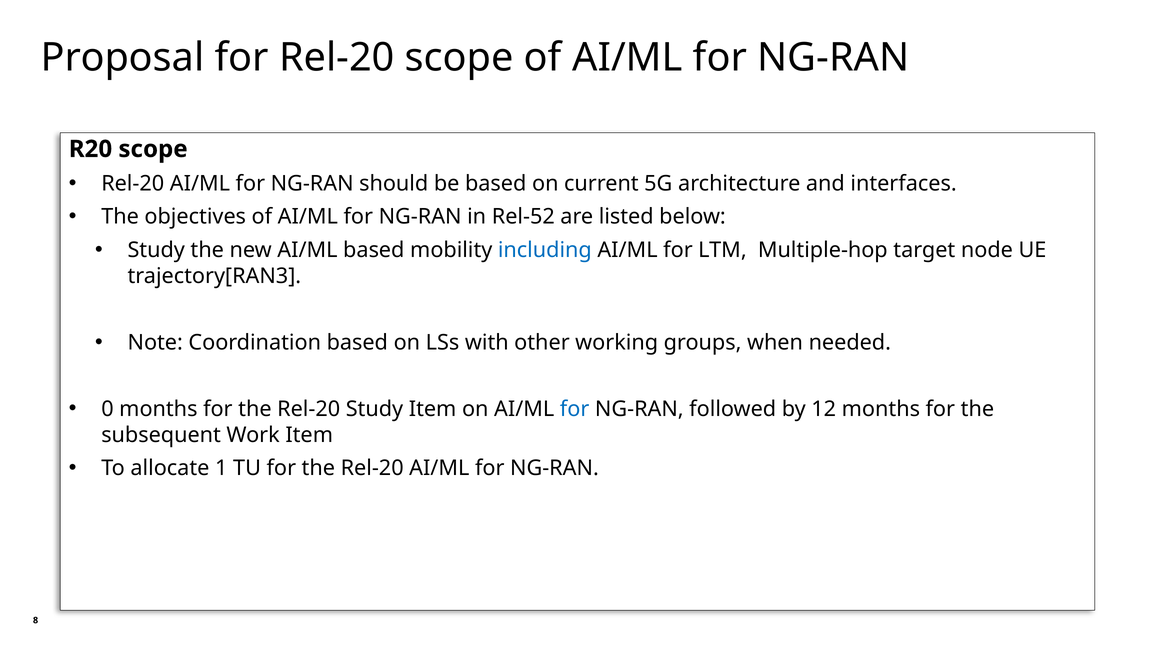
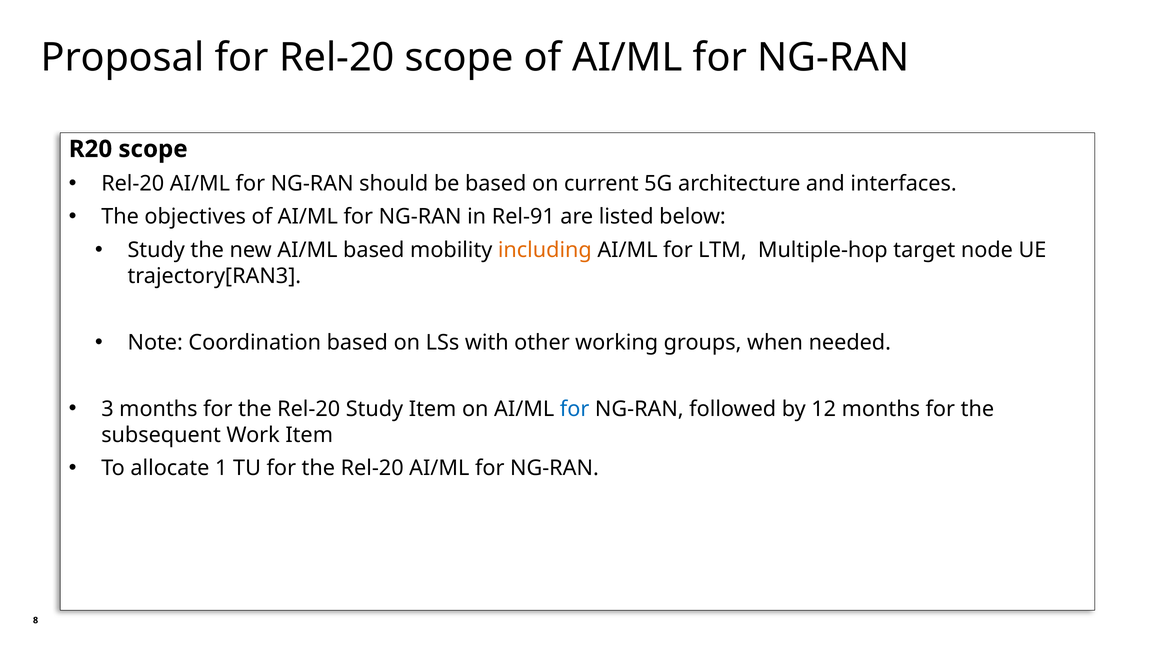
Rel-52: Rel-52 -> Rel-91 (523, 217)
including colour: blue -> orange (545, 250)
0: 0 -> 3 (108, 409)
